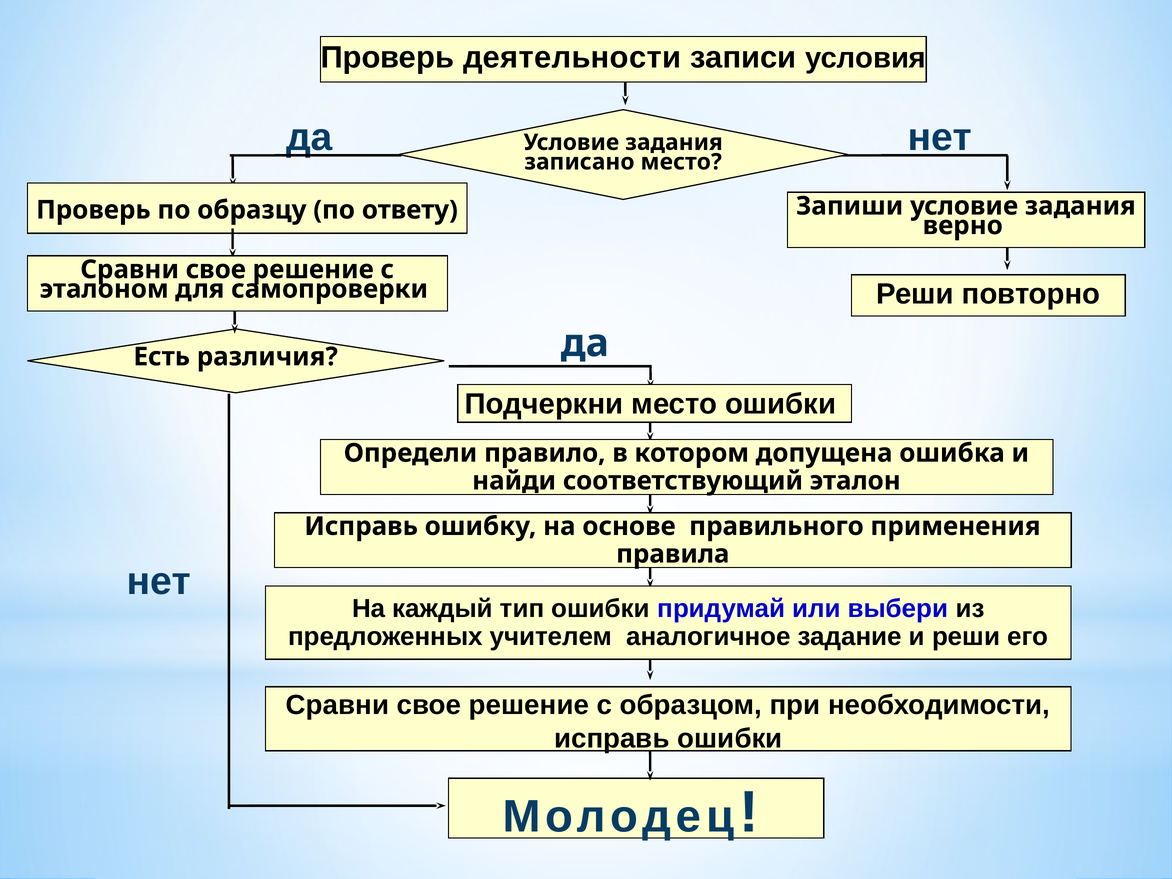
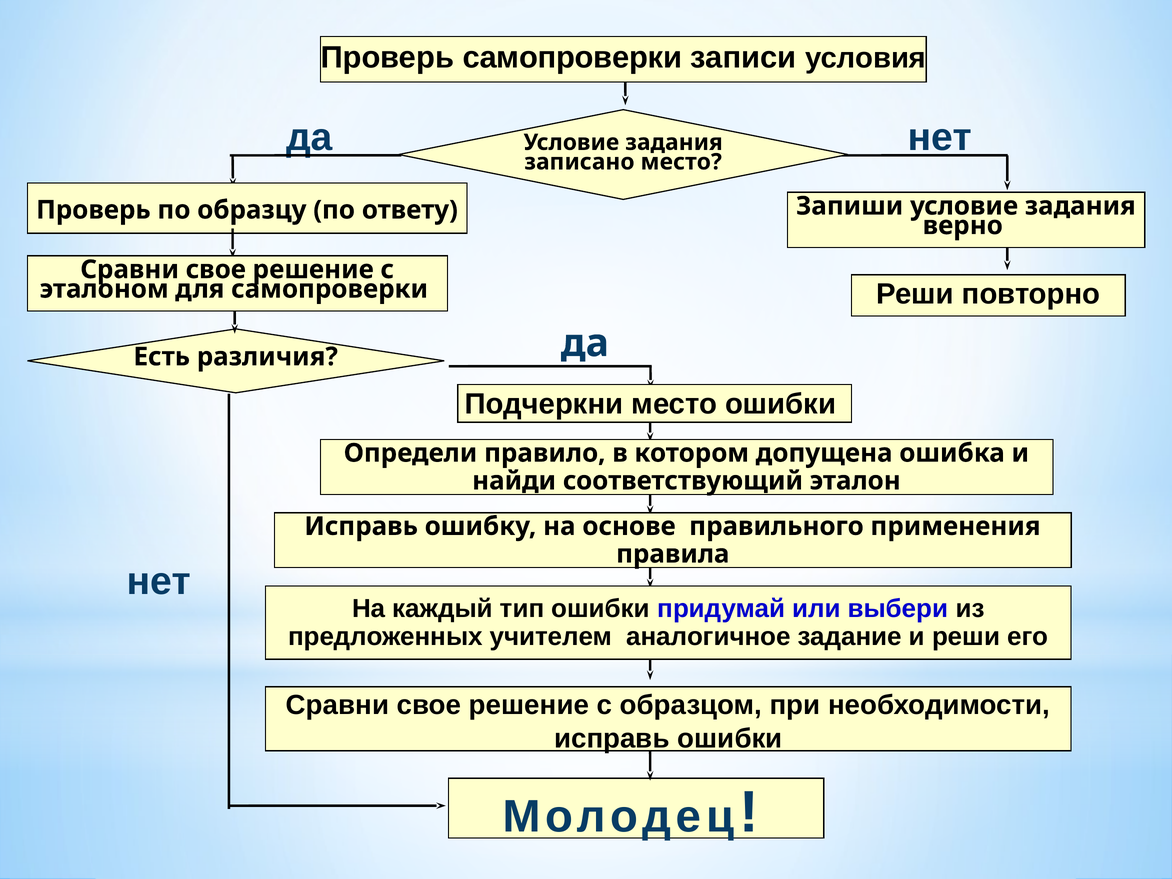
Проверь деятельности: деятельности -> самопроверки (572, 57)
